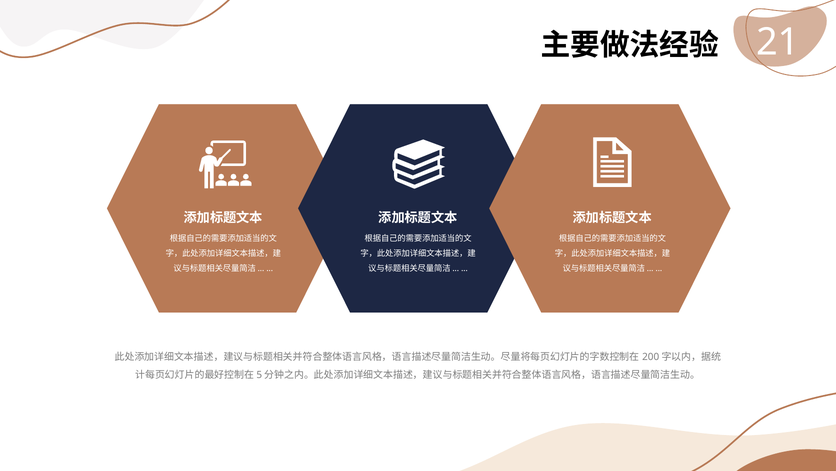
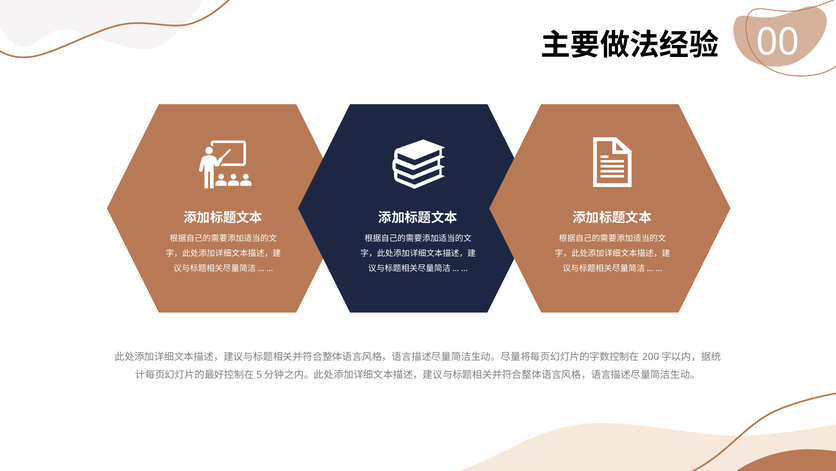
21: 21 -> 00 (778, 42)
